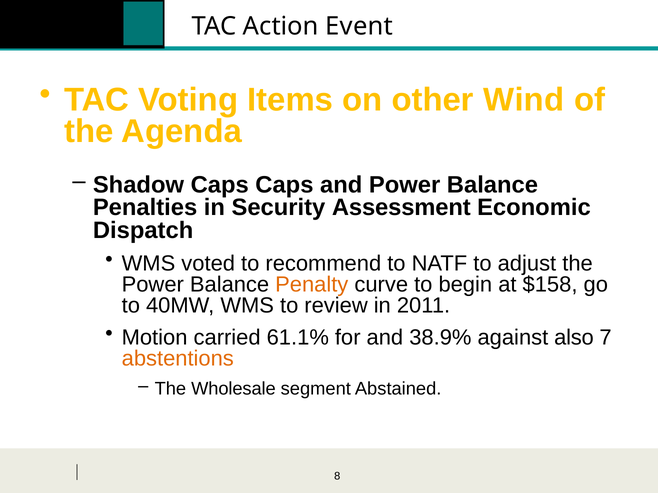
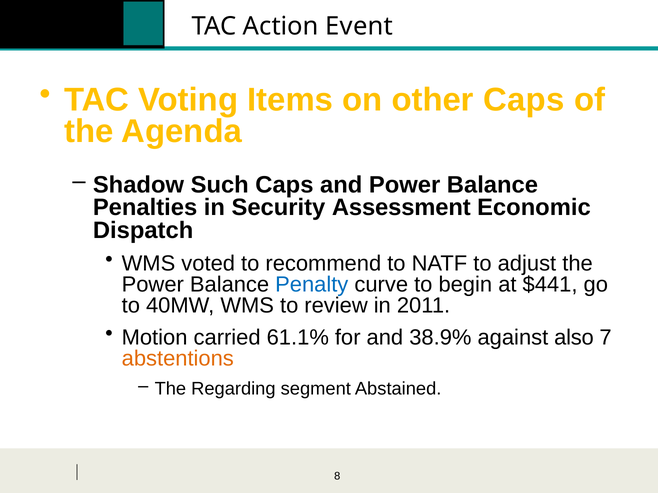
other Wind: Wind -> Caps (524, 100)
Shadow Caps: Caps -> Such (220, 185)
Penalty colour: orange -> blue (312, 285)
$158: $158 -> $441 (550, 285)
Wholesale: Wholesale -> Regarding (233, 389)
